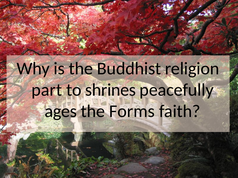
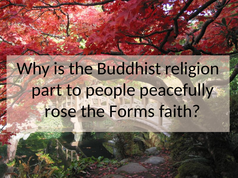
shrines: shrines -> people (110, 90)
ages: ages -> rose (61, 112)
